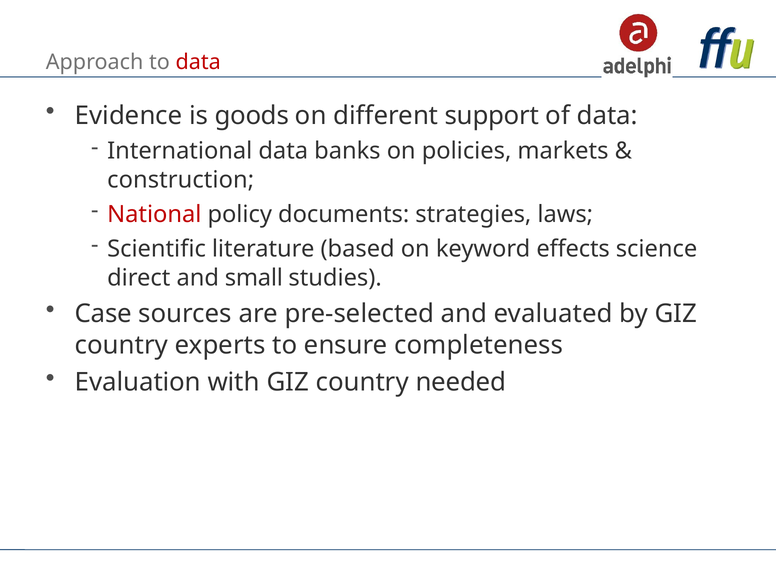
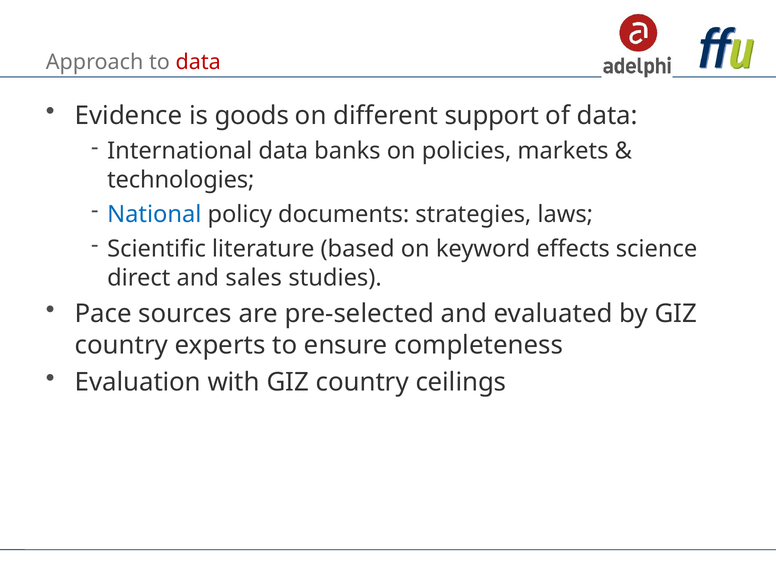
construction: construction -> technologies (181, 180)
National colour: red -> blue (154, 214)
small: small -> sales (254, 278)
Case: Case -> Pace (103, 314)
needed: needed -> ceilings (461, 382)
